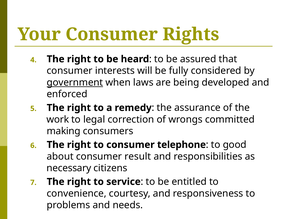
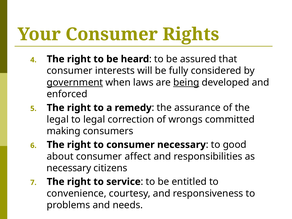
being underline: none -> present (186, 82)
work: work -> legal (58, 119)
consumer telephone: telephone -> necessary (181, 145)
result: result -> affect (138, 156)
